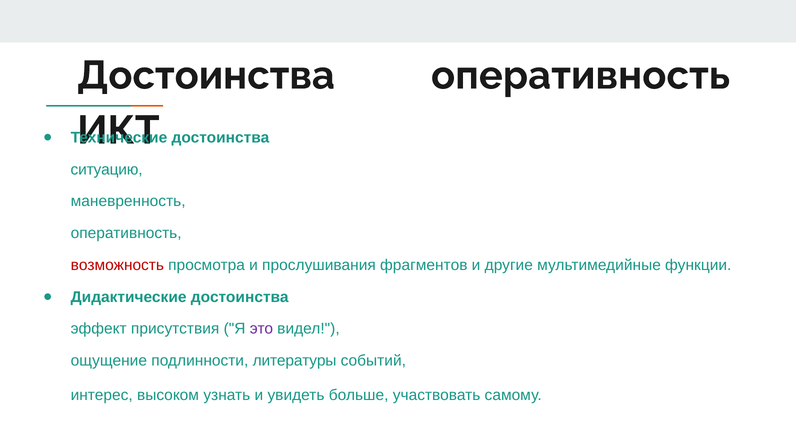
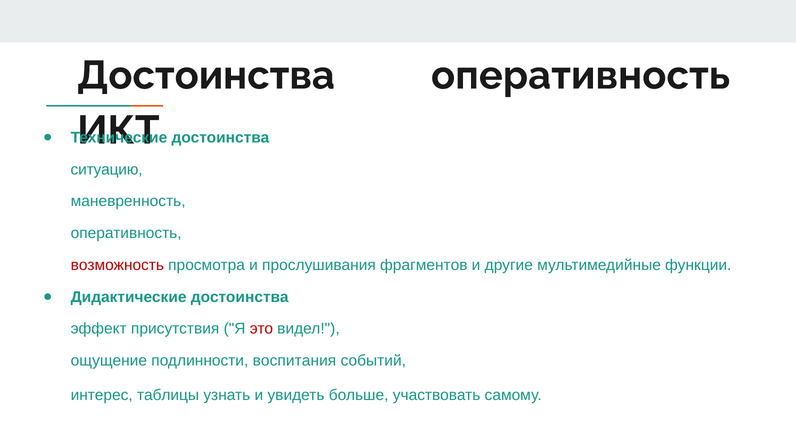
это colour: purple -> red (261, 329)
литературы: литературы -> воспитания (294, 360)
высоком: высоком -> таблицы (168, 395)
